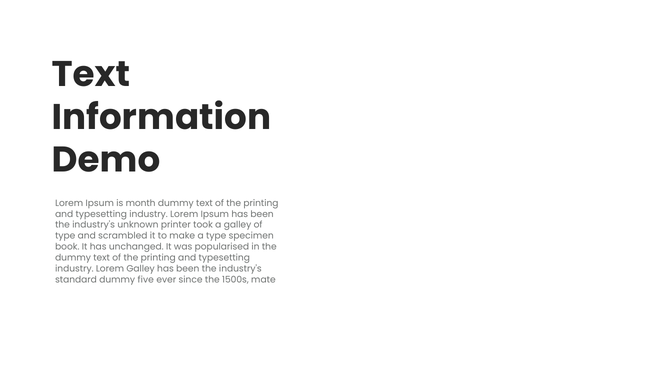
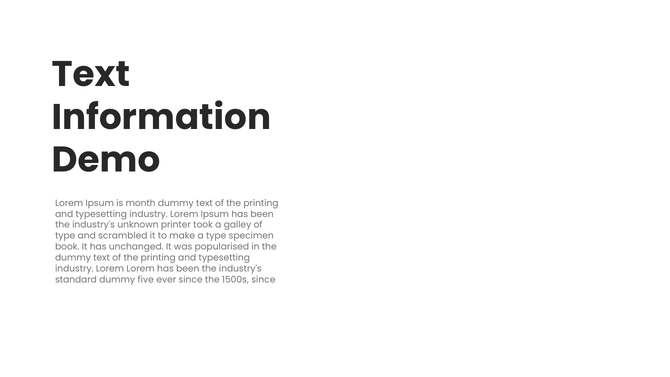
Lorem Galley: Galley -> Lorem (141, 269)
1500s mate: mate -> since (263, 279)
